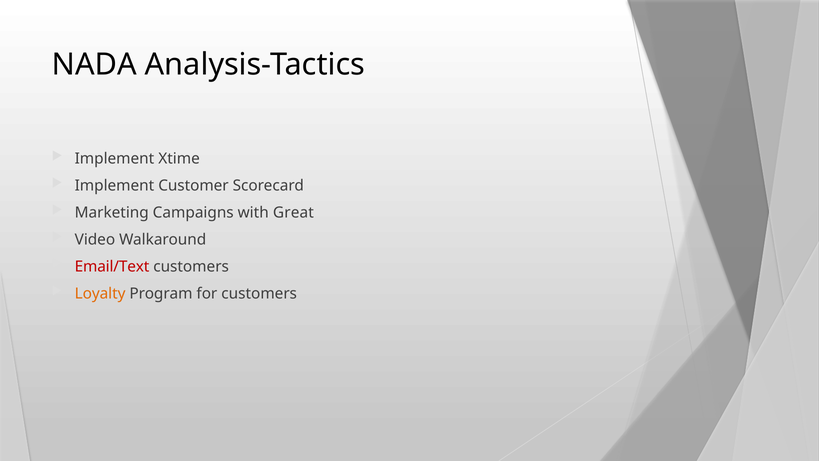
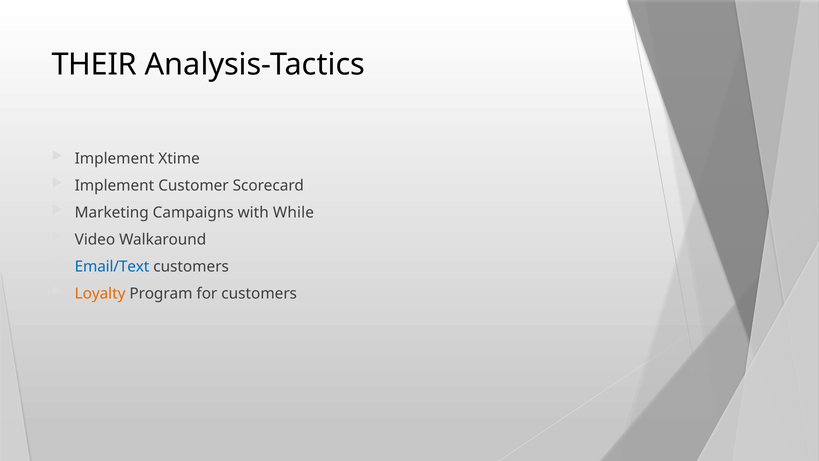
NADA: NADA -> THEIR (94, 65)
Great: Great -> While (293, 212)
Email/Text colour: red -> blue (112, 266)
